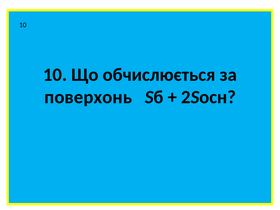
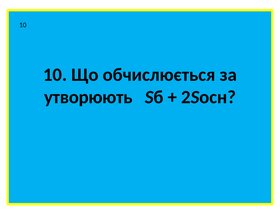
поверхонь: поверхонь -> утворюють (88, 97)
